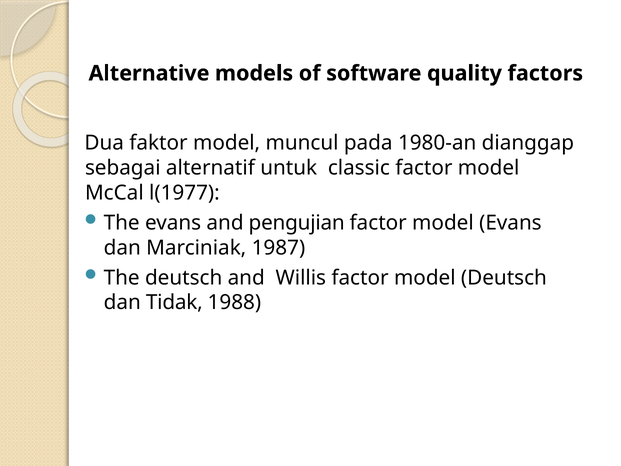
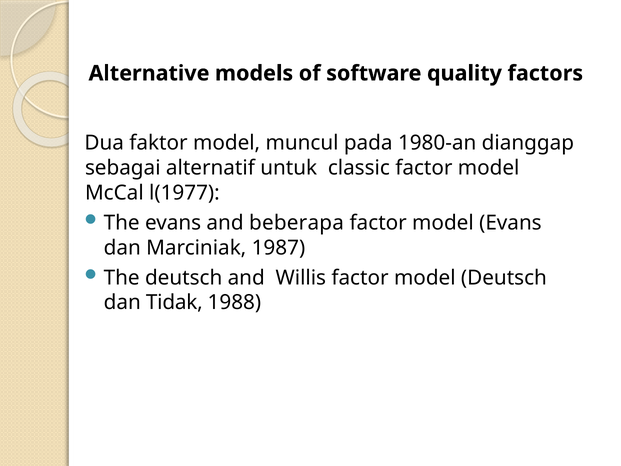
pengujian: pengujian -> beberapa (296, 223)
